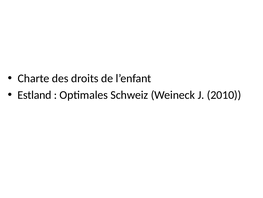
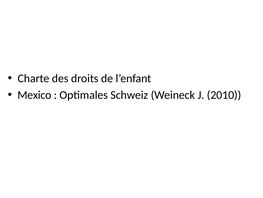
Estland: Estland -> Mexico (34, 95)
